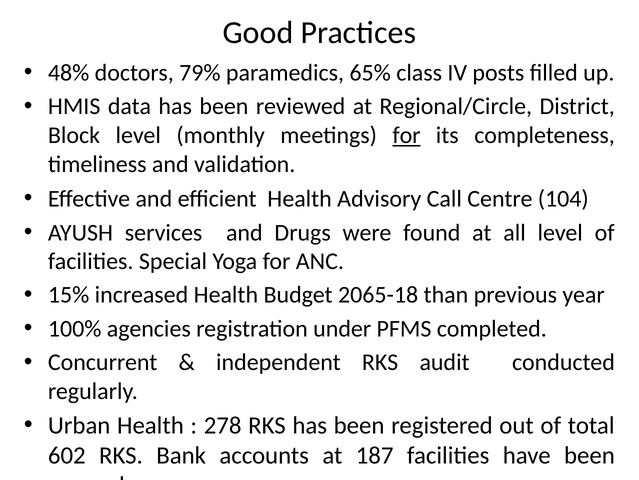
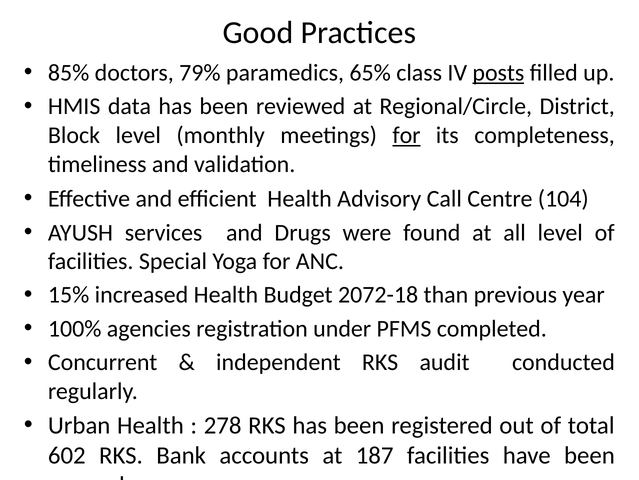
48%: 48% -> 85% (69, 73)
posts underline: none -> present (498, 73)
2065-18: 2065-18 -> 2072-18 (378, 295)
